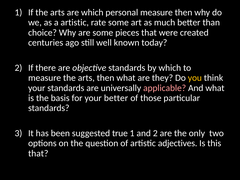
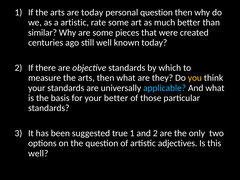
are which: which -> today (92, 12)
personal measure: measure -> question (156, 12)
choice: choice -> similar (43, 33)
applicable colour: pink -> light blue (165, 88)
that: that -> well (38, 153)
